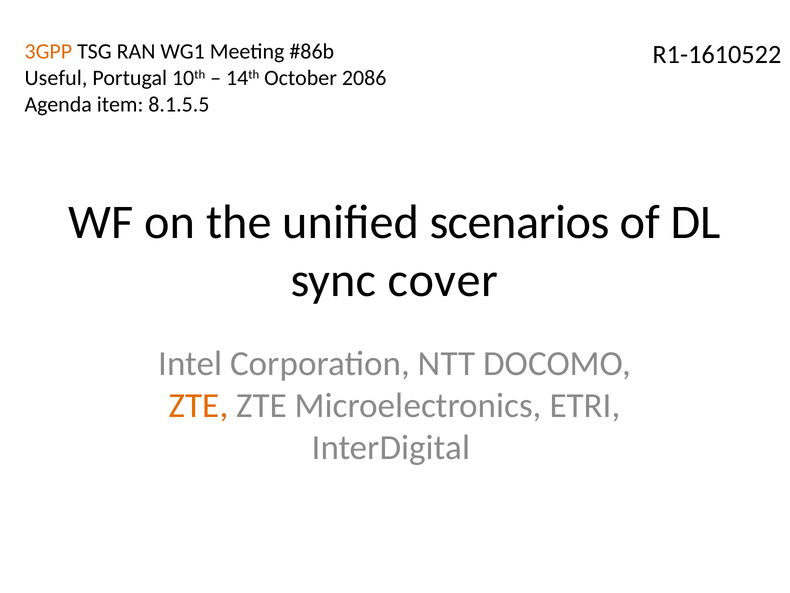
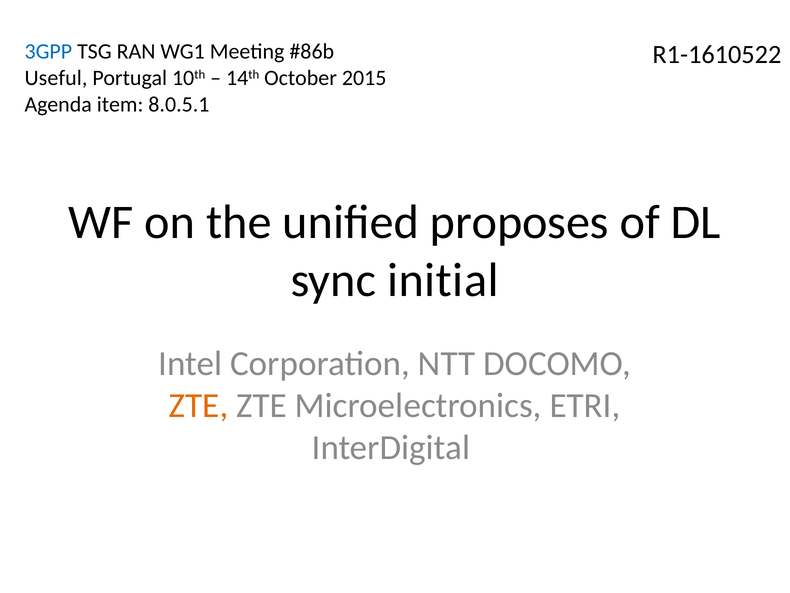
3GPP colour: orange -> blue (48, 52)
2086: 2086 -> 2015 (364, 78)
8.1.5.5: 8.1.5.5 -> 8.0.5.1 (179, 104)
scenarios: scenarios -> proposes (519, 222)
cover: cover -> initial (443, 280)
